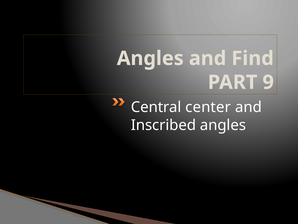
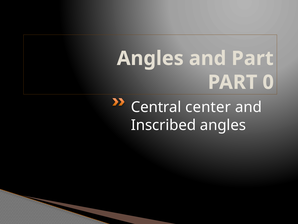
and Find: Find -> Part (253, 58)
9: 9 -> 0 (268, 82)
